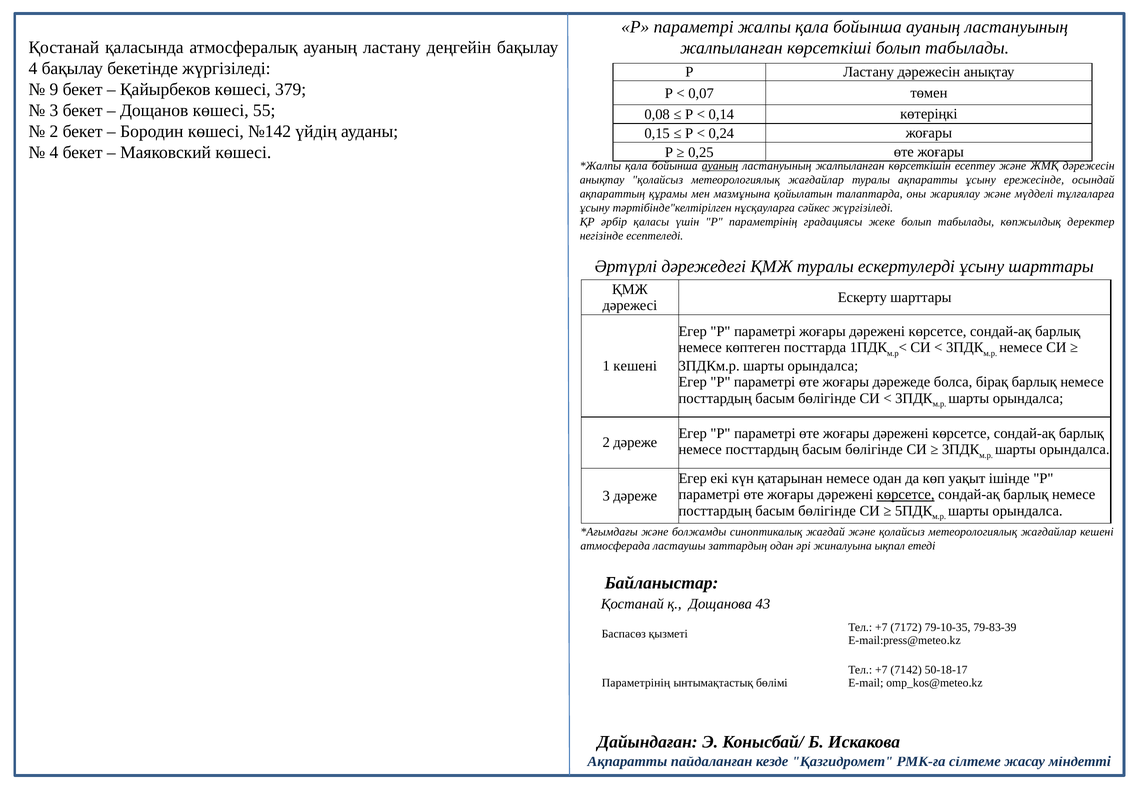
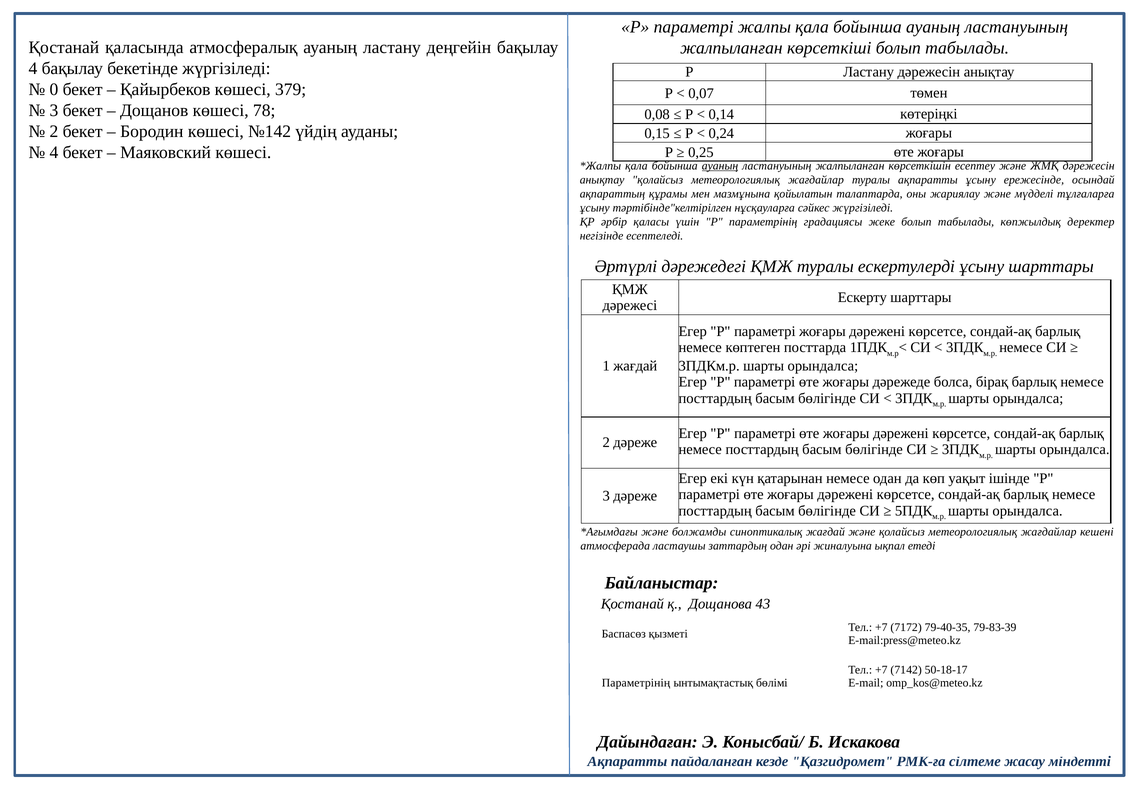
9: 9 -> 0 (54, 89)
55: 55 -> 78 (264, 110)
1 кешені: кешені -> жағдай (635, 366)
көрсетсе underline: present -> none (906, 494)
79-10-35: 79-10-35 -> 79-40-35 (948, 627)
